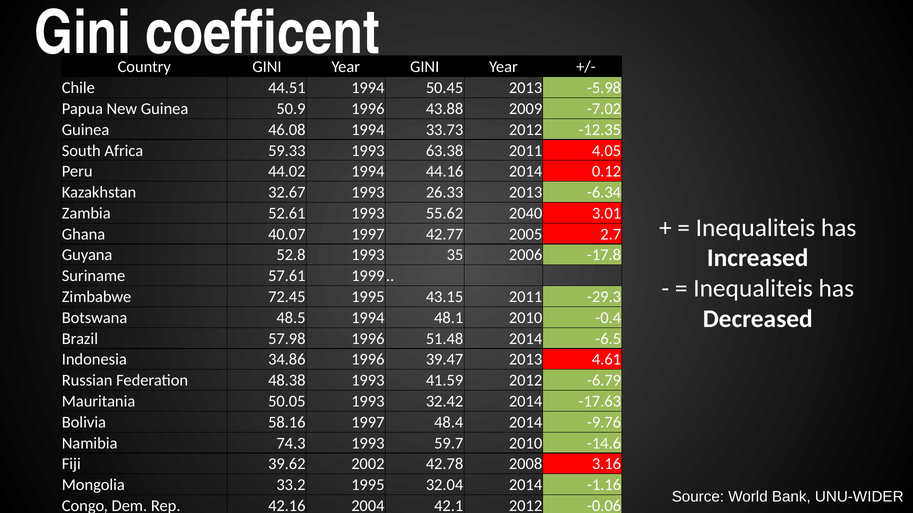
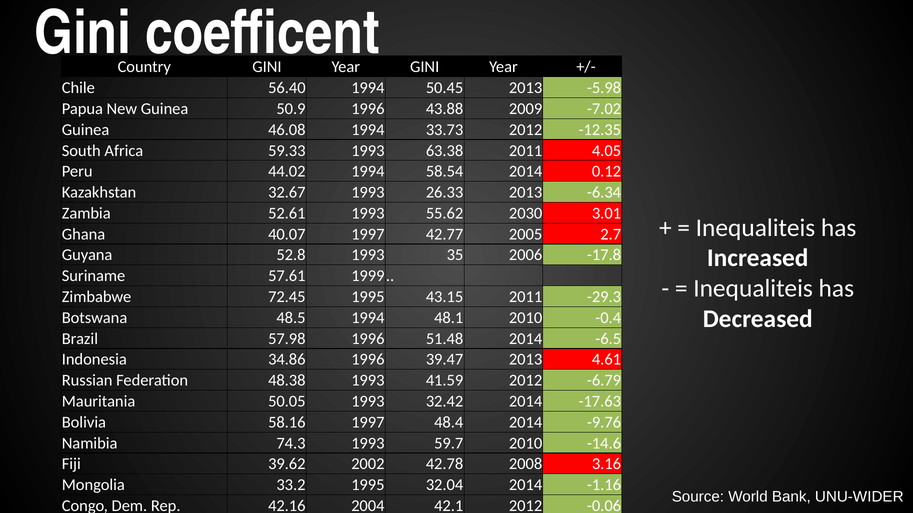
44.51: 44.51 -> 56.40 (287, 88)
44.16: 44.16 -> 58.54 (445, 172)
2040: 2040 -> 2030 (526, 213)
